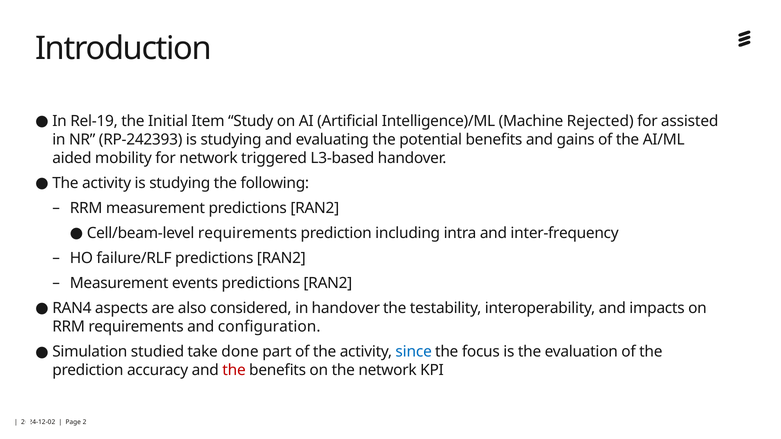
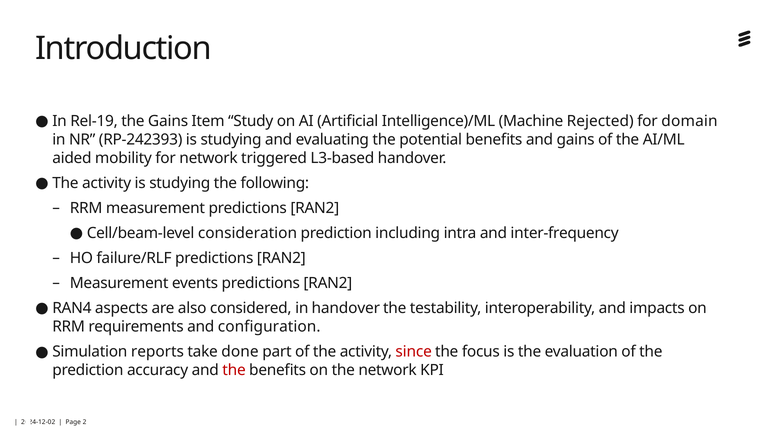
the Initial: Initial -> Gains (168, 121)
assisted: assisted -> domain (690, 121)
Cell/beam-level requirements: requirements -> consideration (247, 233)
studied: studied -> reports (157, 352)
since colour: blue -> red (414, 352)
